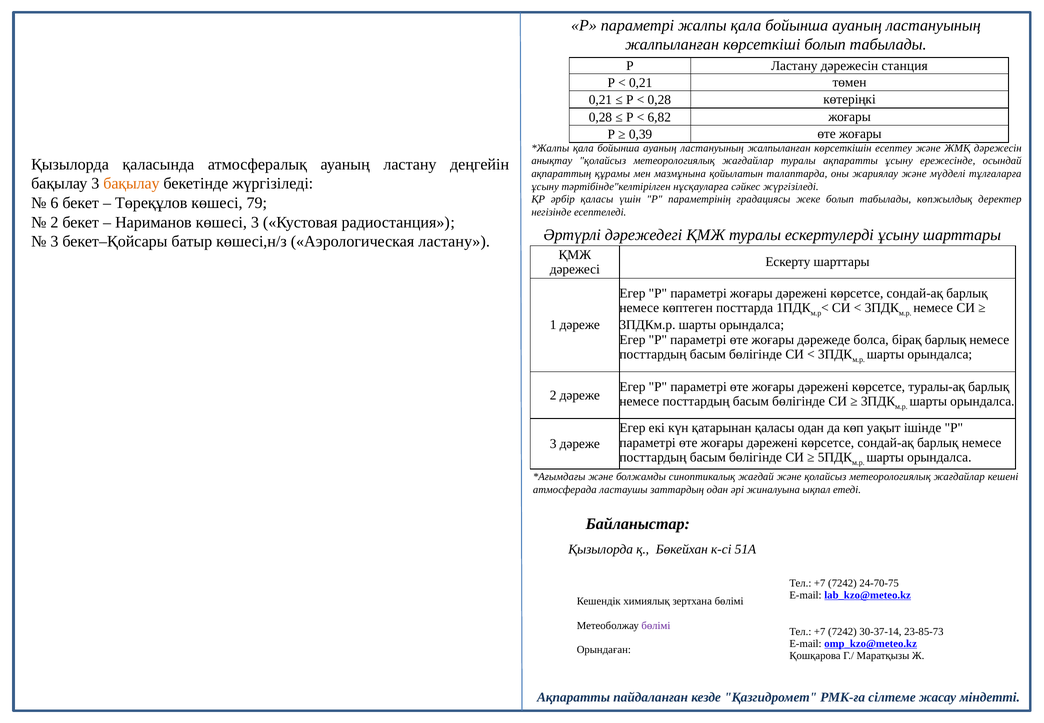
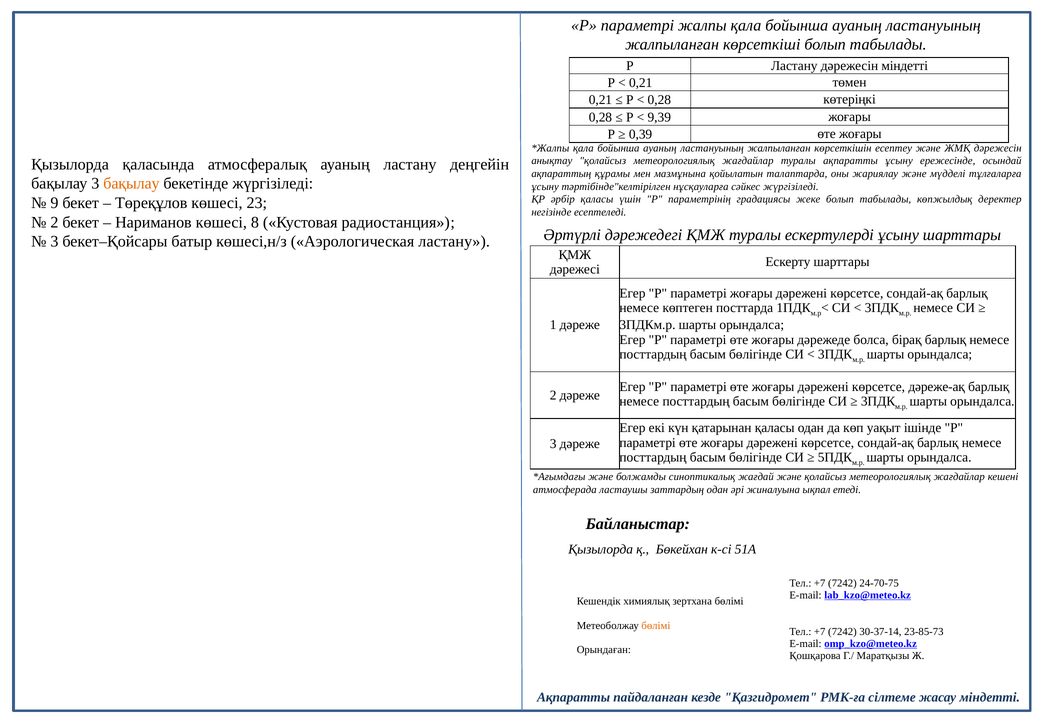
дәрежесін станция: станция -> міндетті (905, 66)
6,82: 6,82 -> 9,39 (659, 117)
6: 6 -> 9 (54, 203)
79: 79 -> 23 (257, 203)
көшесі 3: 3 -> 8 (255, 222)
туралы-ақ: туралы-ақ -> дәреже-ақ (937, 387)
бөлімі colour: purple -> orange (656, 626)
